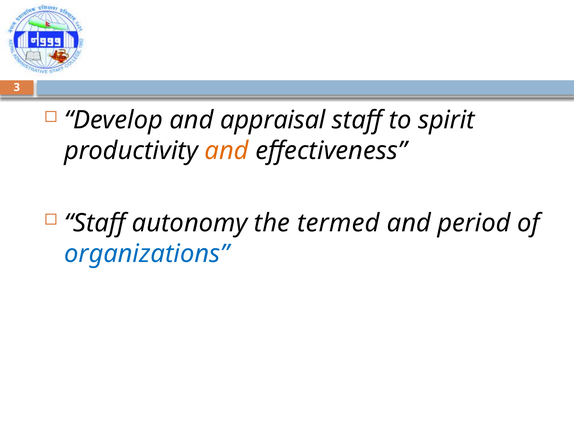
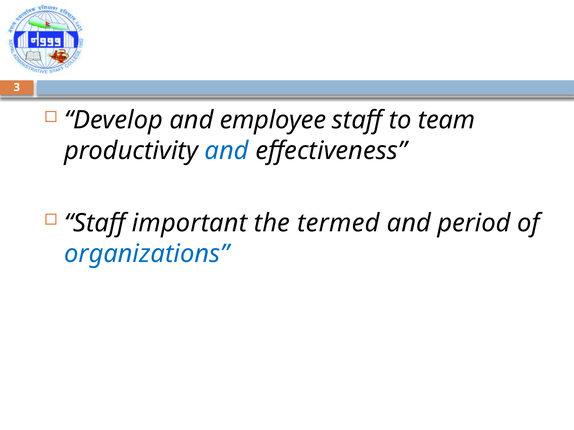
appraisal: appraisal -> employee (273, 120)
spirit: spirit -> team (447, 120)
and colour: orange -> blue (227, 151)
autonomy: autonomy -> important (190, 223)
